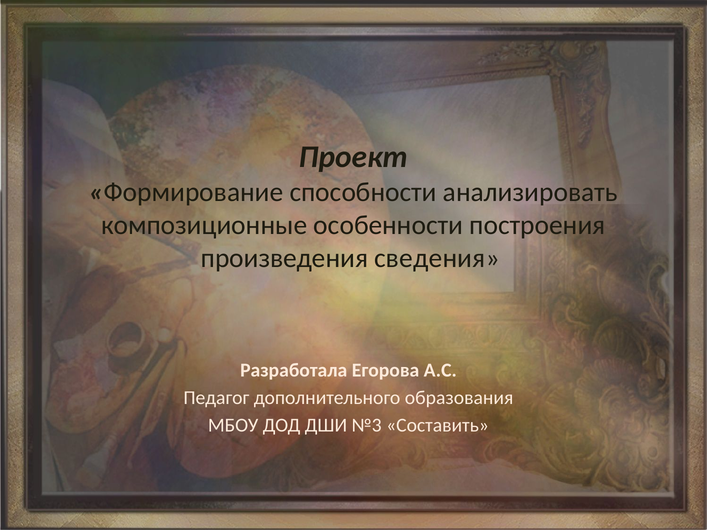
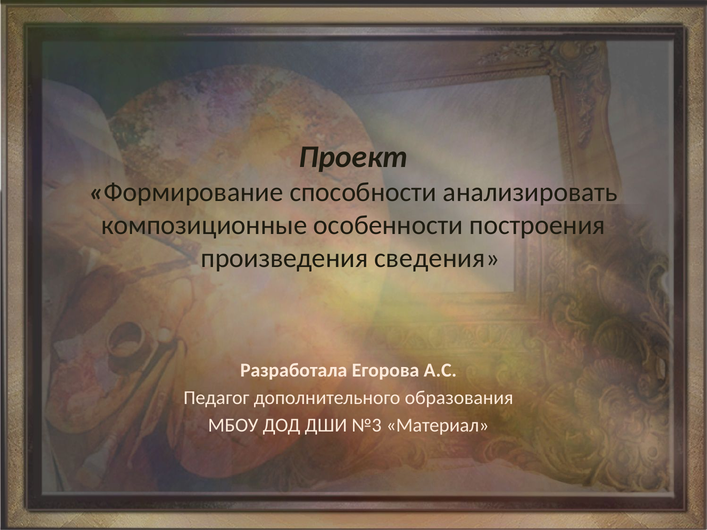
Составить: Составить -> Материал (438, 425)
